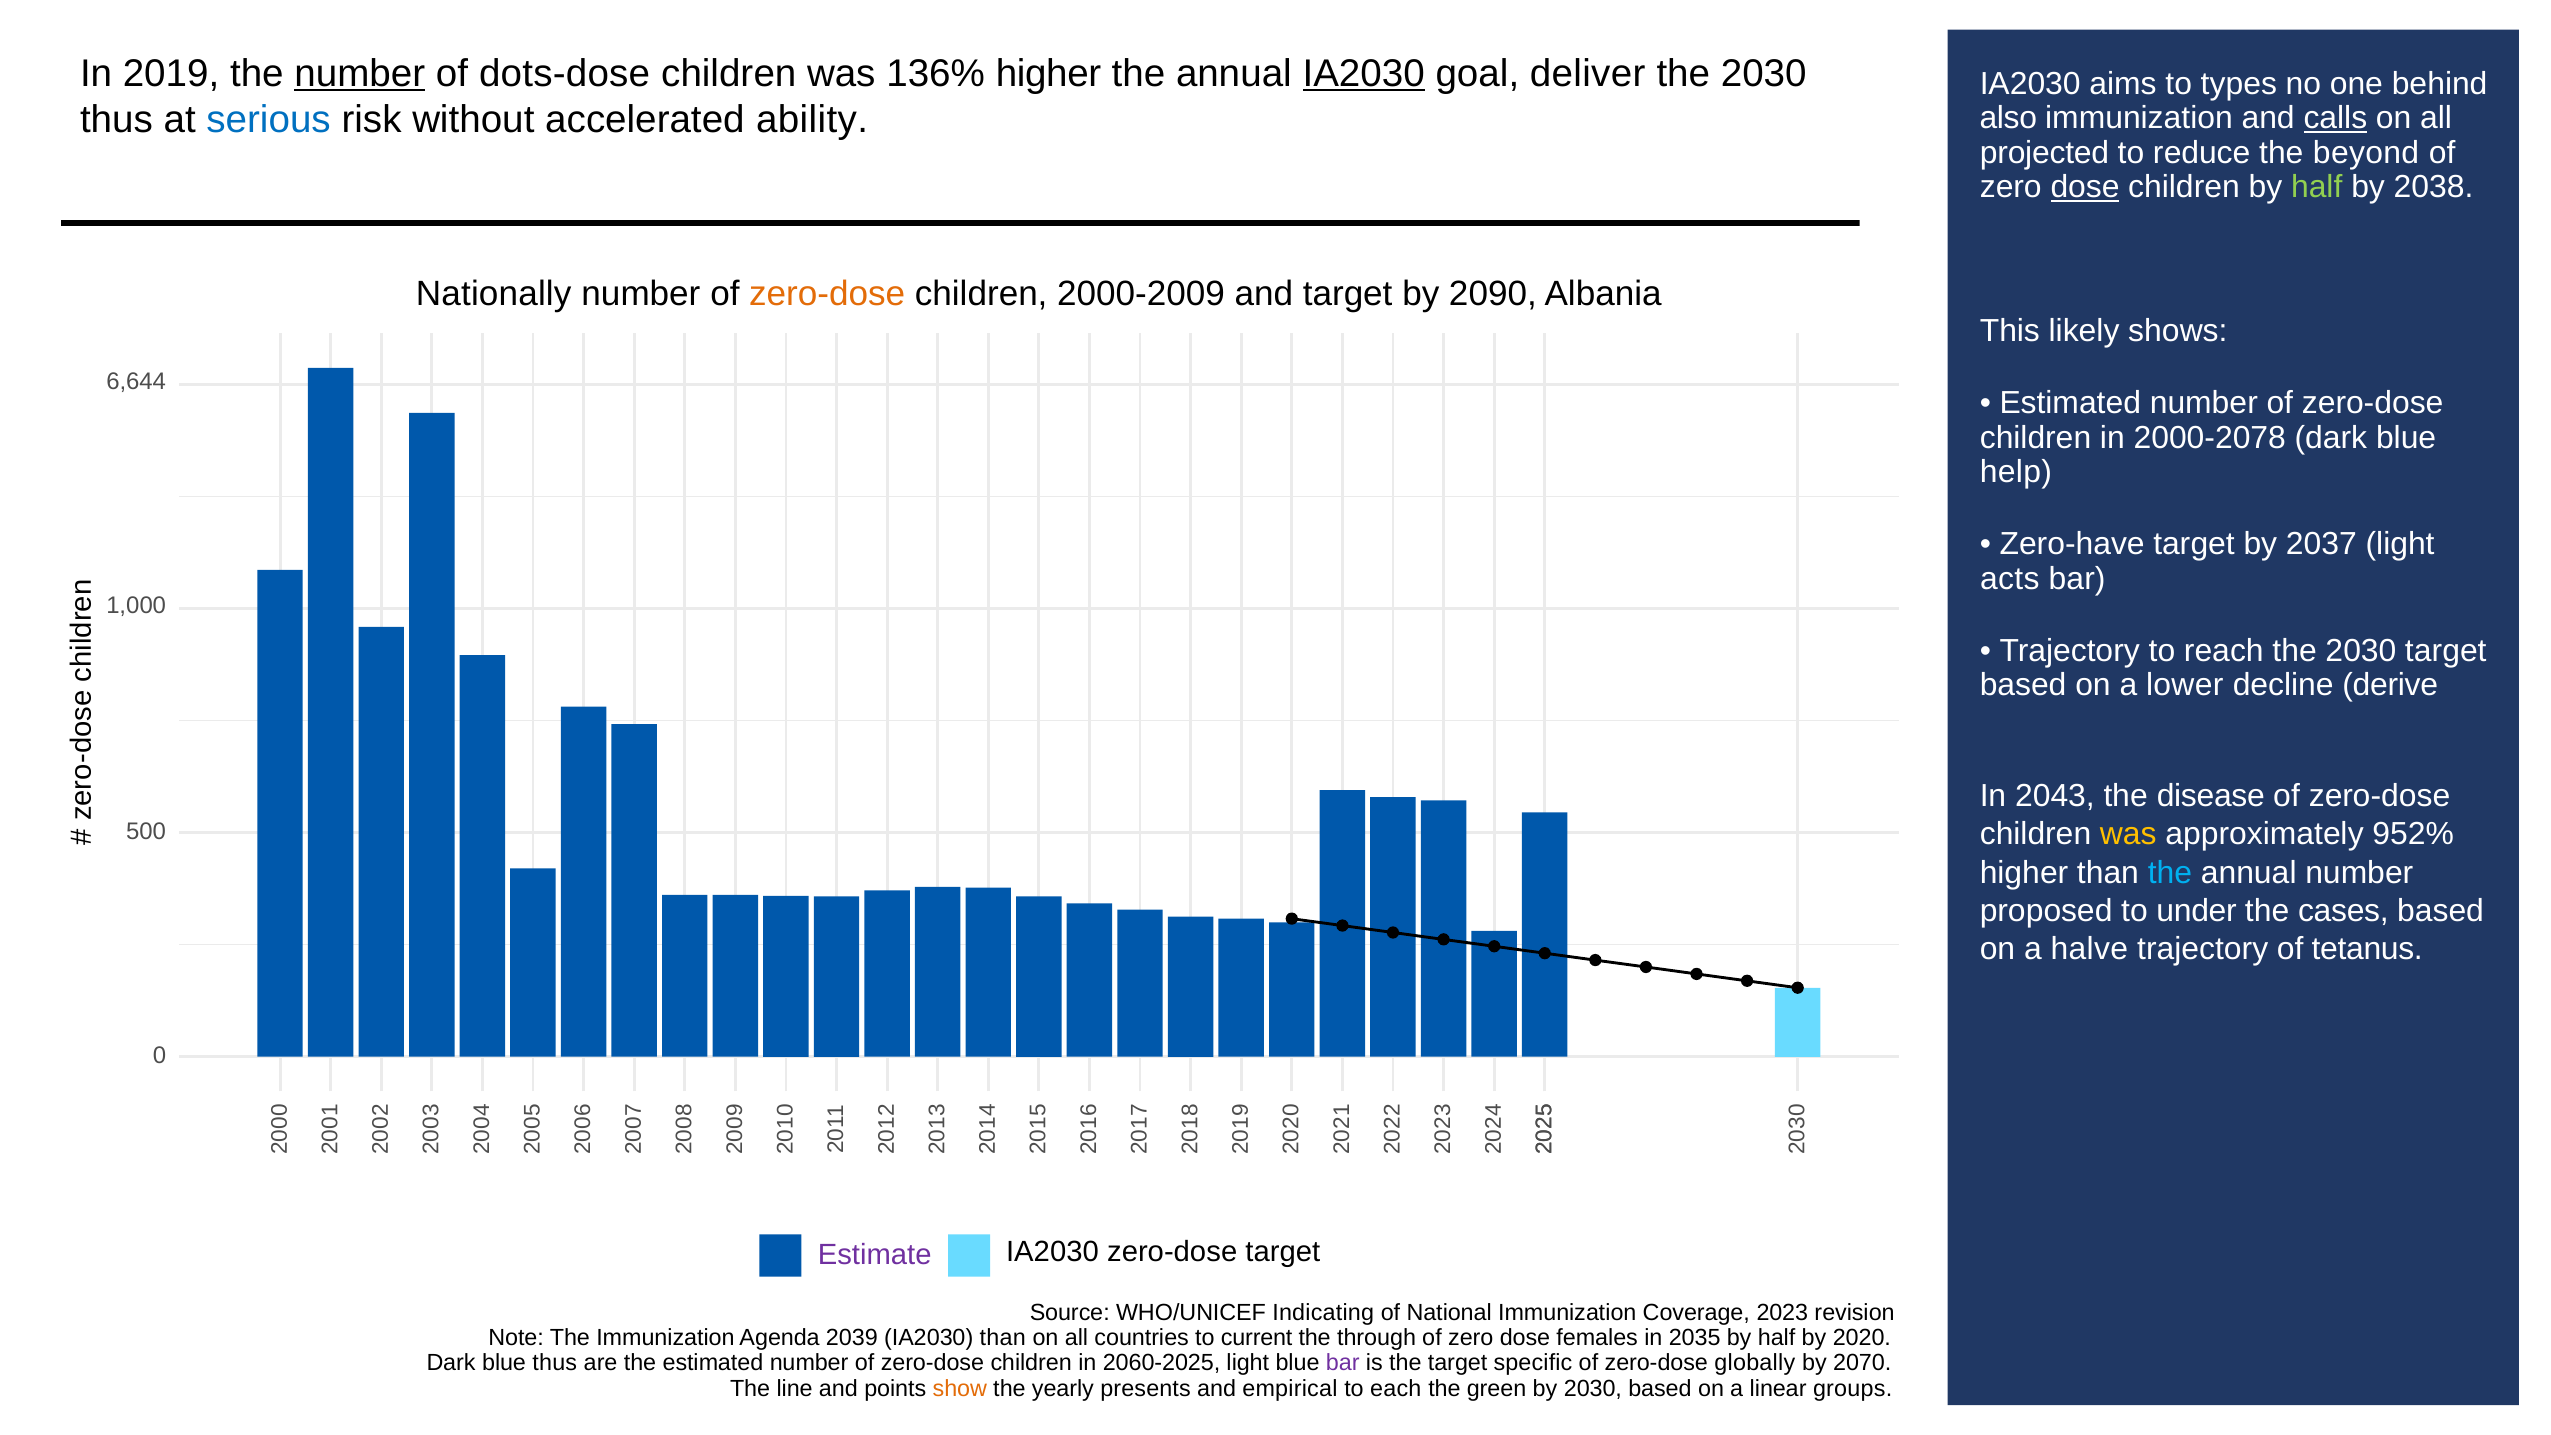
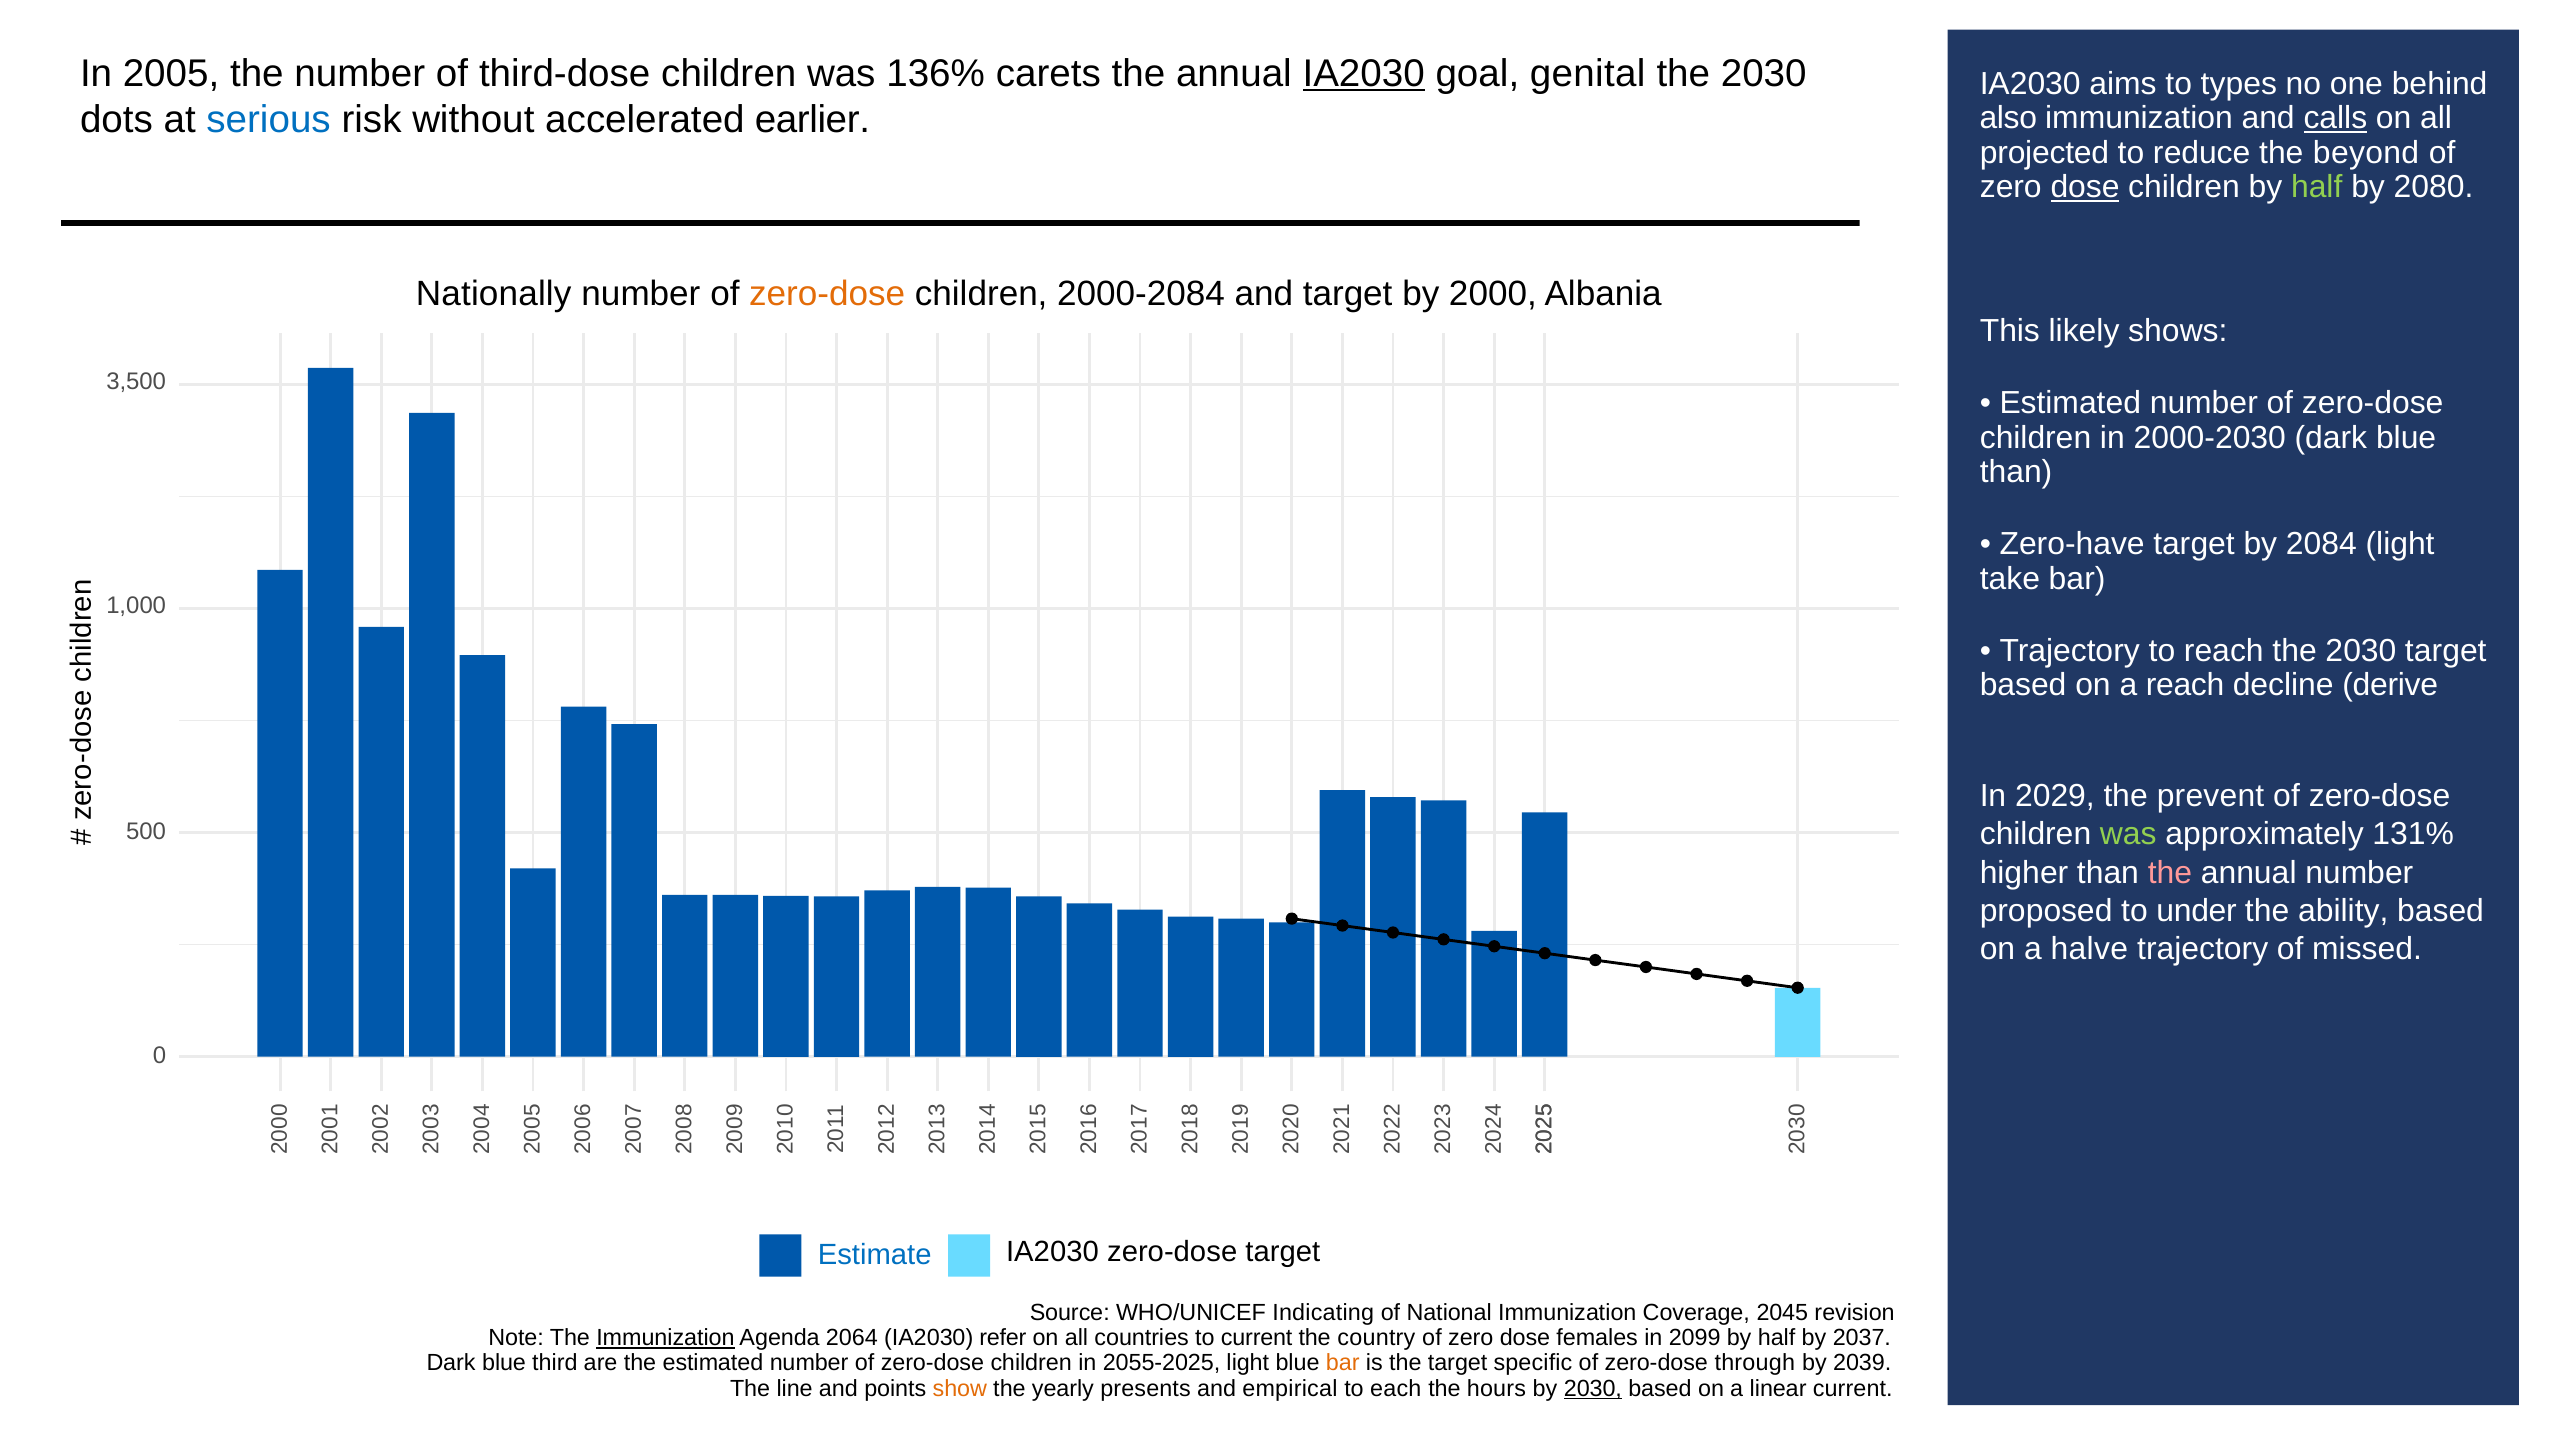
2019: 2019 -> 2005 (171, 74)
number underline: present -> none (360, 74)
dots-dose: dots-dose -> third-dose (565, 74)
136% higher: higher -> carets (1048, 74)
deliver: deliver -> genital (1588, 74)
thus: thus -> dots (116, 120)
ability: ability -> earlier (812, 120)
2038: 2038 -> 2080 (2433, 187)
2000-2009: 2000-2009 -> 2000-2084 (1141, 294)
2090: 2090 -> 2000 (1493, 294)
6,644: 6,644 -> 3,500 (136, 382)
2000-2078: 2000-2078 -> 2000-2030 (2210, 438)
help: help -> than (2016, 472)
2037: 2037 -> 2084 (2321, 544)
acts: acts -> take (2010, 579)
a lower: lower -> reach (2185, 685)
2043: 2043 -> 2029 (2055, 796)
disease: disease -> prevent (2211, 796)
was colour: yellow -> light green (2128, 834)
952%: 952% -> 131% (2413, 834)
the colour: light blue -> pink (2170, 873)
cases: cases -> ability (2343, 911)
tetanus: tetanus -> missed (2367, 949)
Estimate colour: purple -> blue (875, 1254)
2023: 2023 -> 2045 (1782, 1313)
Immunization underline: none -> present (665, 1338)
2039: 2039 -> 2064 (852, 1338)
IA2030 than: than -> refer (1003, 1338)
through: through -> country (1376, 1338)
2035: 2035 -> 2099 (1695, 1338)
2020: 2020 -> 2037 (1862, 1338)
blue thus: thus -> third (555, 1363)
2060-2025: 2060-2025 -> 2055-2025 (1162, 1363)
bar colour: purple -> orange (1343, 1363)
globally: globally -> through (1755, 1363)
2070: 2070 -> 2039 (1862, 1363)
green: green -> hours (1496, 1389)
2030 underline: none -> present (1593, 1389)
linear groups: groups -> current (1853, 1389)
